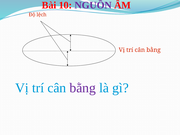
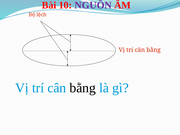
bằng colour: purple -> black (83, 88)
